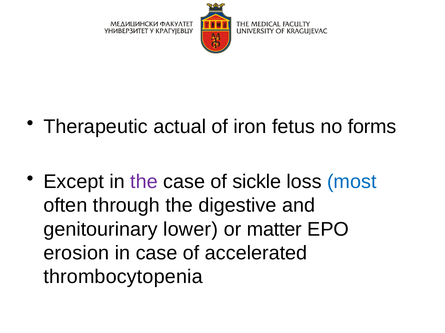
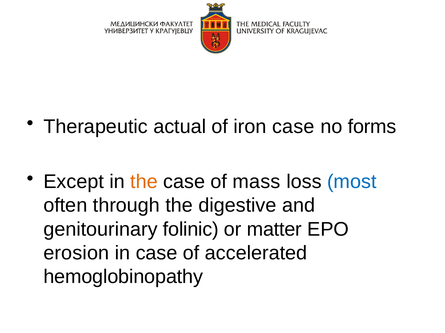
iron fetus: fetus -> case (293, 127)
the colour: purple -> orange (144, 182)
sickle: sickle -> mass (257, 182)
lower: lower -> folinic (191, 230)
thrombocytopenia: thrombocytopenia -> hemoglobinopathy (123, 277)
